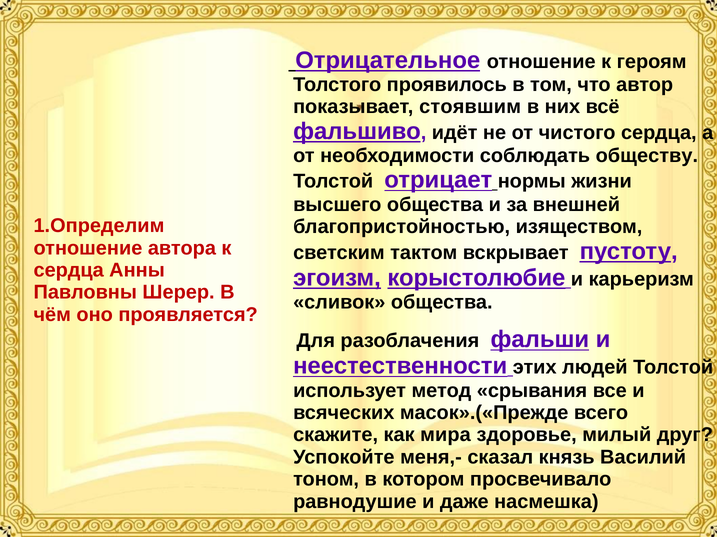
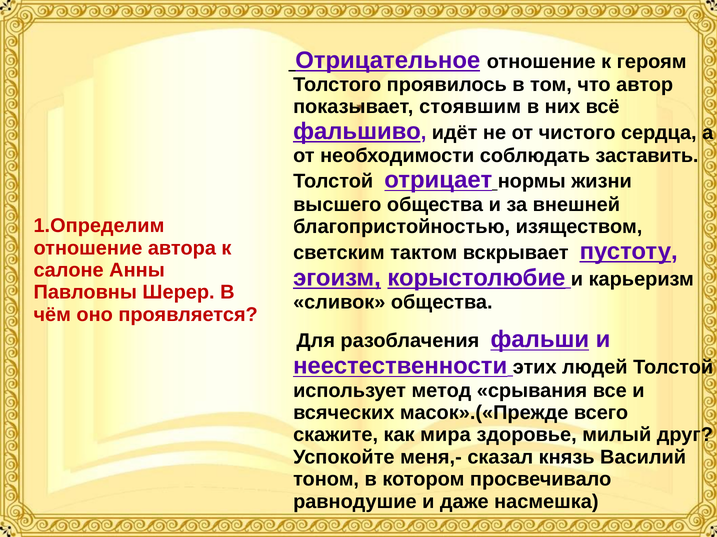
обществу: обществу -> заставить (647, 156)
сердца: сердца -> салоне (69, 271)
